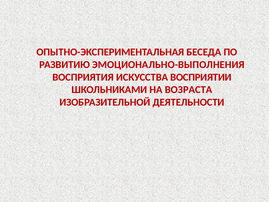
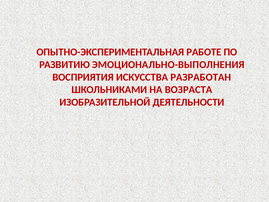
БЕСЕДА: БЕСЕДА -> РАБОТЕ (204, 52)
ВОСПРИЯТИИ: ВОСПРИЯТИИ -> РАЗРАБОТАН (201, 77)
